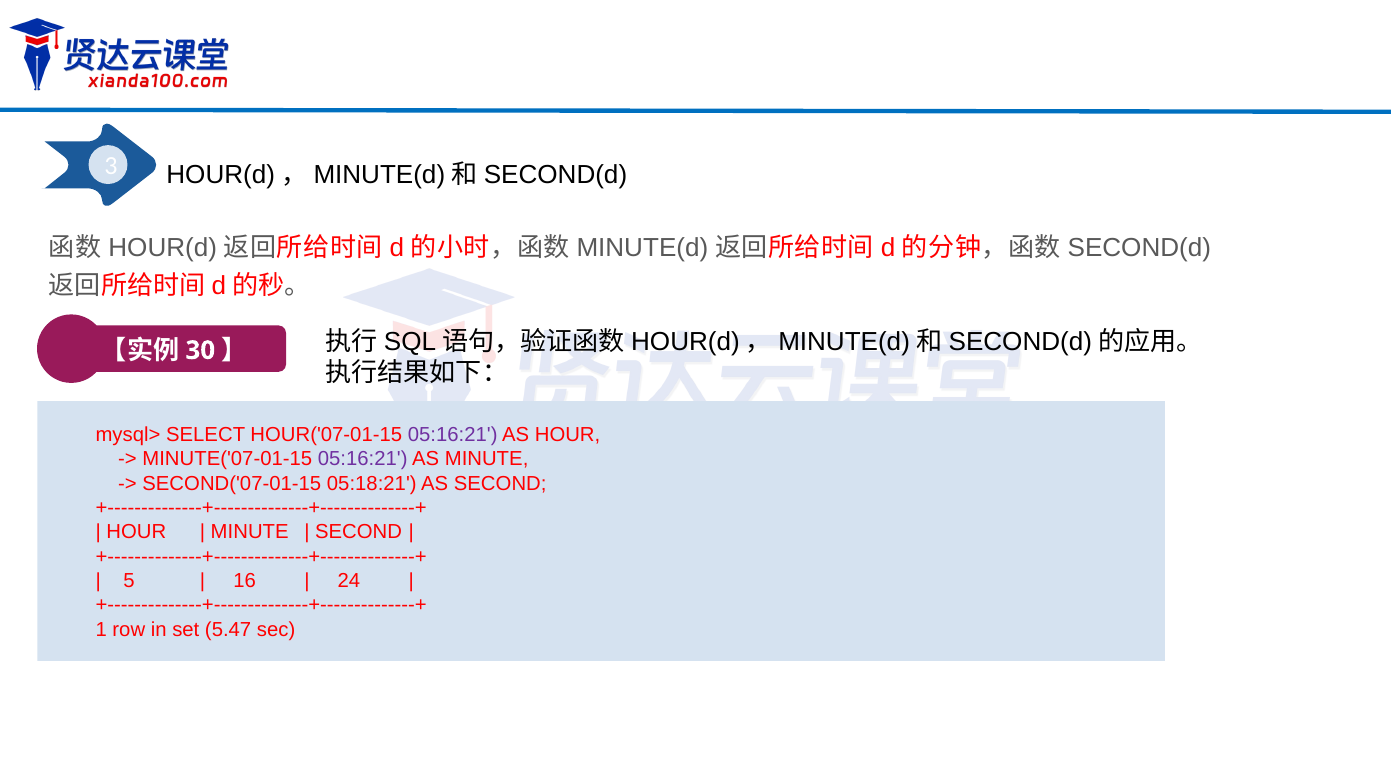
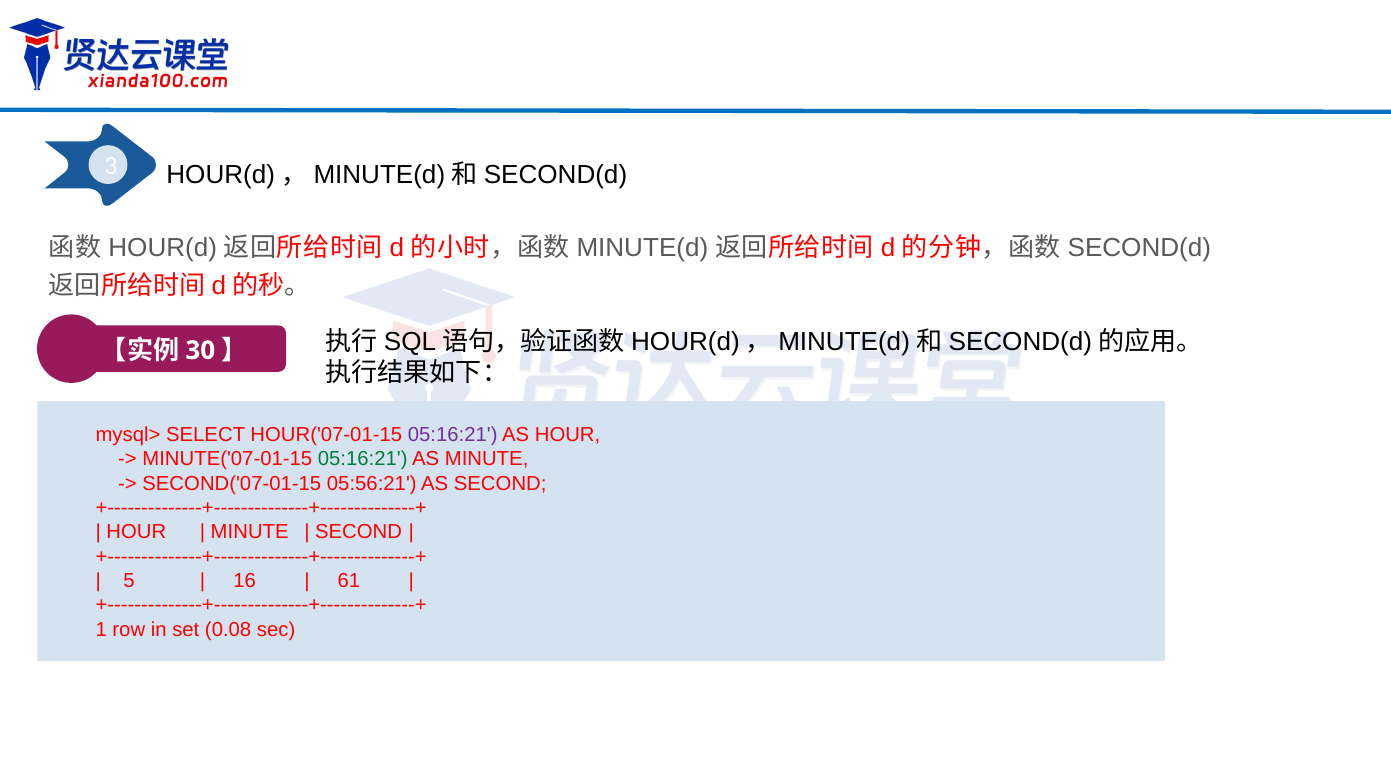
05:16:21 colour: purple -> green (363, 459)
05:18:21: 05:18:21 -> 05:56:21 (372, 484)
24: 24 -> 61 (349, 581)
5.47: 5.47 -> 0.08 (228, 630)
